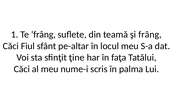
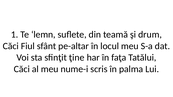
Te frâng: frâng -> lemn (43, 35)
şi frâng: frâng -> drum (150, 35)
